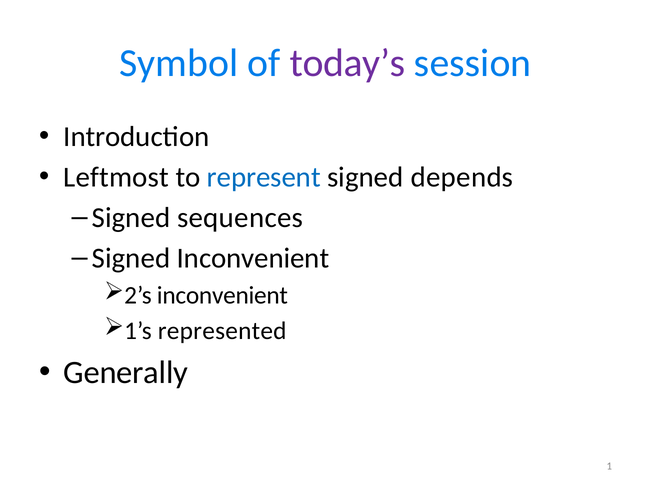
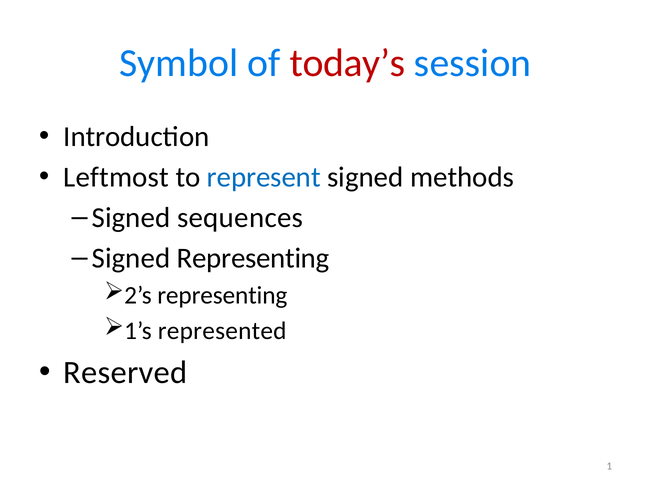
today’s colour: purple -> red (347, 63)
depends: depends -> methods (462, 177)
Signed Inconvenient: Inconvenient -> Representing (253, 258)
2’s inconvenient: inconvenient -> representing (222, 296)
Generally: Generally -> Reserved (125, 373)
